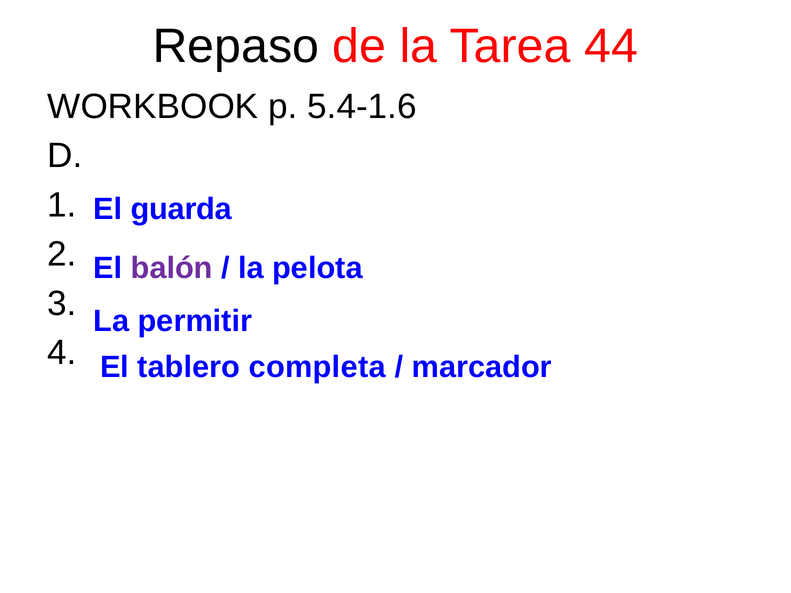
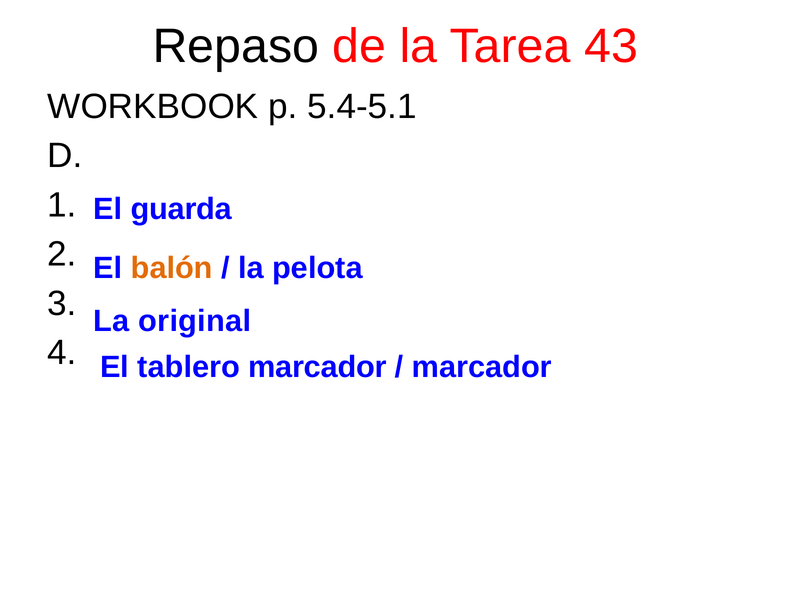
44: 44 -> 43 (611, 46)
5.4-1.6: 5.4-1.6 -> 5.4-5.1 (362, 107)
balón colour: purple -> orange (172, 268)
permitir: permitir -> original (195, 321)
tablero completa: completa -> marcador (317, 367)
